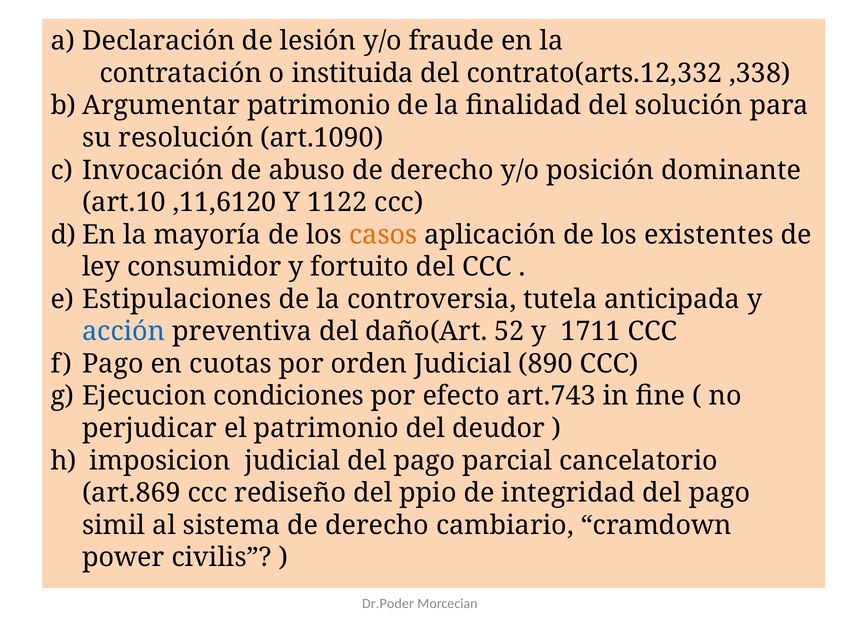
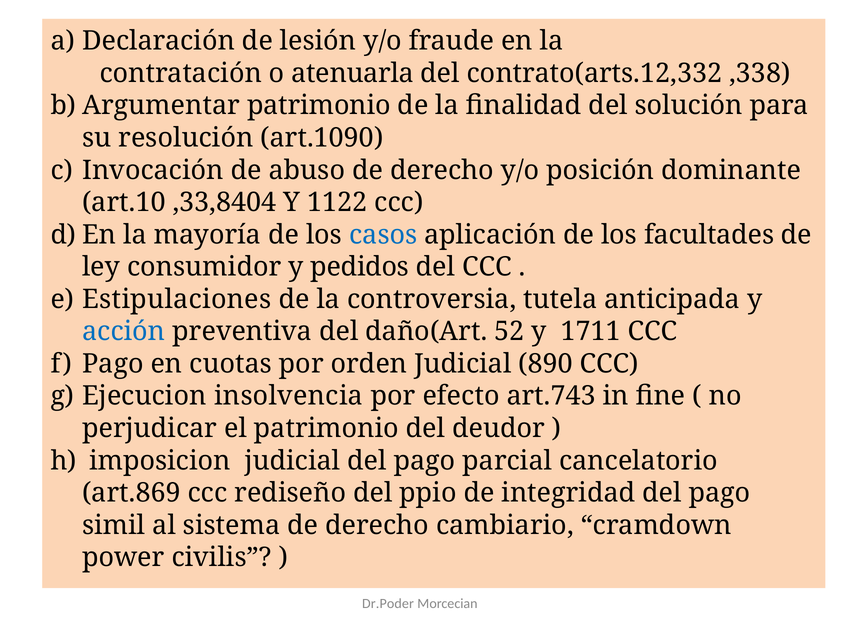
instituida: instituida -> atenuarla (353, 73)
,11,6120: ,11,6120 -> ,33,8404 (225, 202)
casos colour: orange -> blue (383, 235)
existentes: existentes -> facultades (709, 235)
fortuito: fortuito -> pedidos (360, 267)
condiciones: condiciones -> insolvencia (289, 396)
